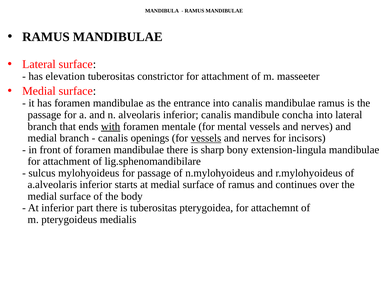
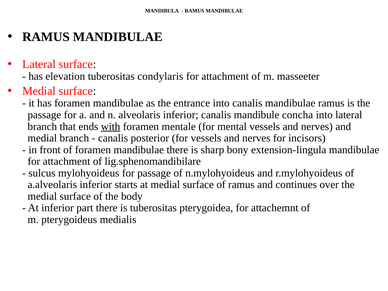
constrictor: constrictor -> condylaris (160, 76)
openings: openings -> posterior (150, 138)
vessels underline: present -> none (206, 138)
